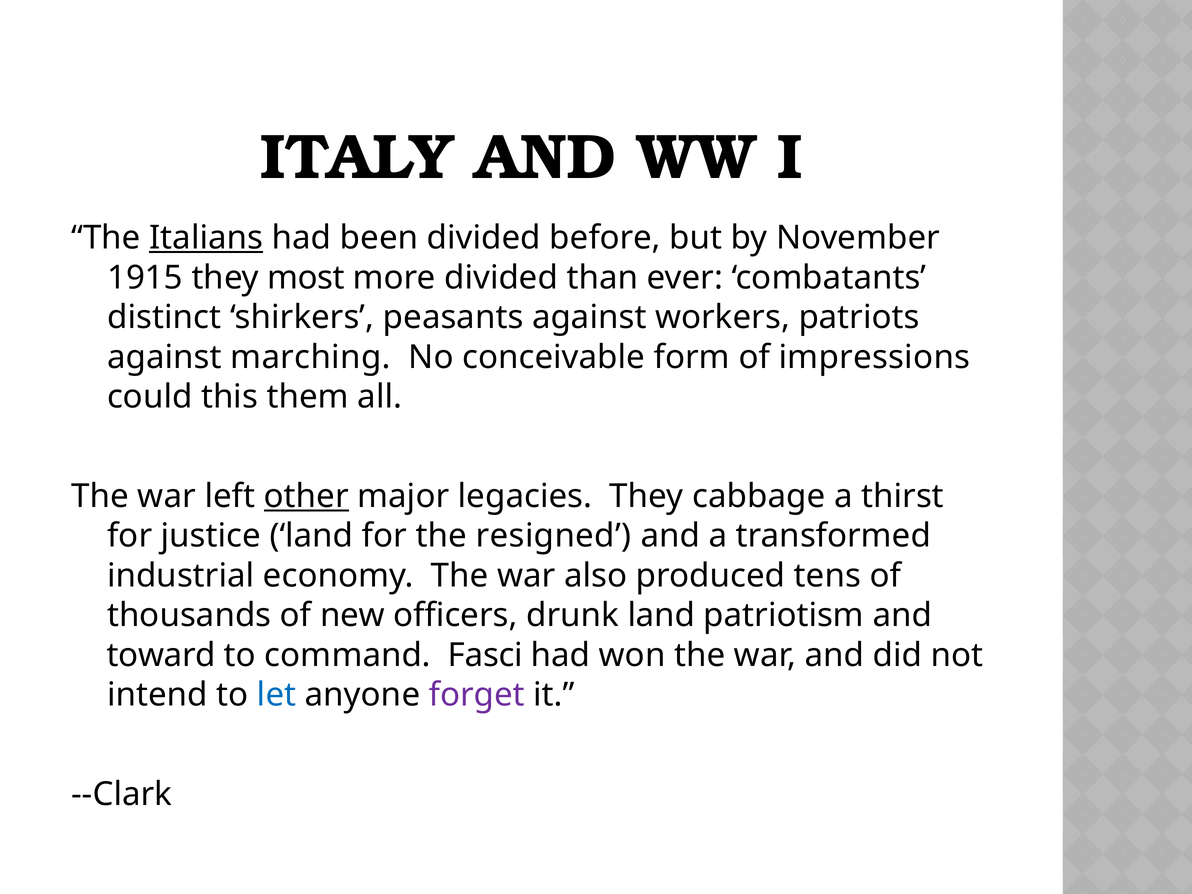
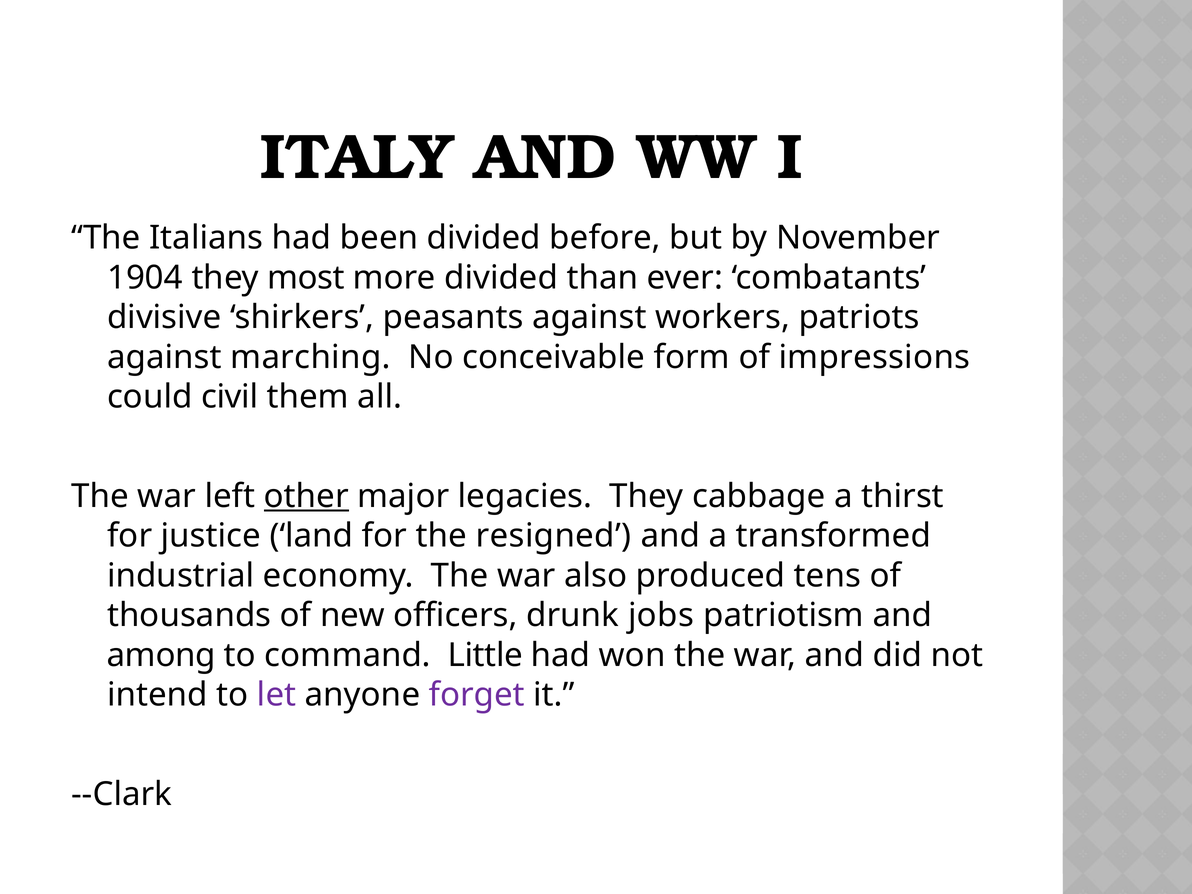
Italians underline: present -> none (206, 238)
1915: 1915 -> 1904 (145, 278)
distinct: distinct -> divisive (164, 317)
this: this -> civil (230, 397)
drunk land: land -> jobs (661, 616)
toward: toward -> among (161, 655)
Fasci: Fasci -> Little (485, 655)
let colour: blue -> purple (277, 695)
